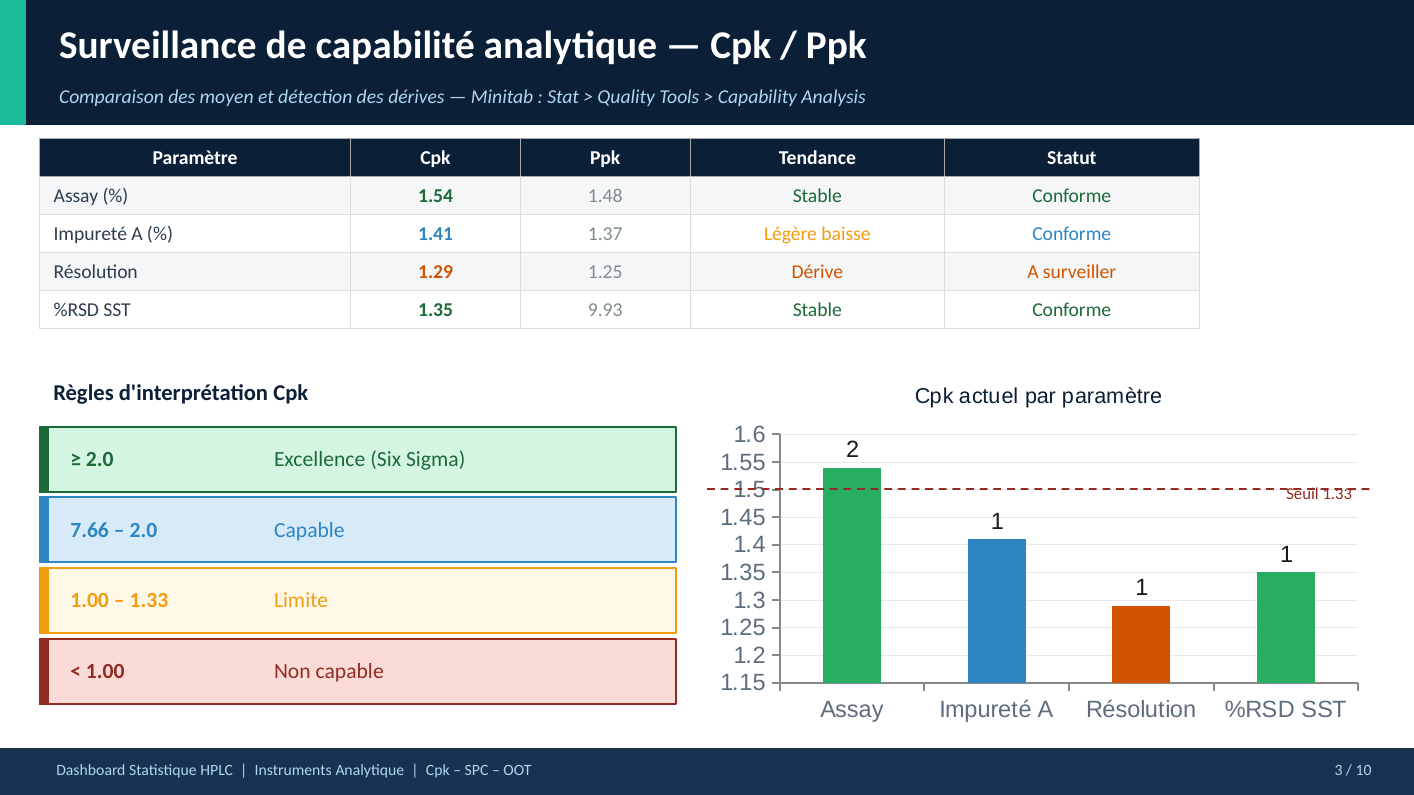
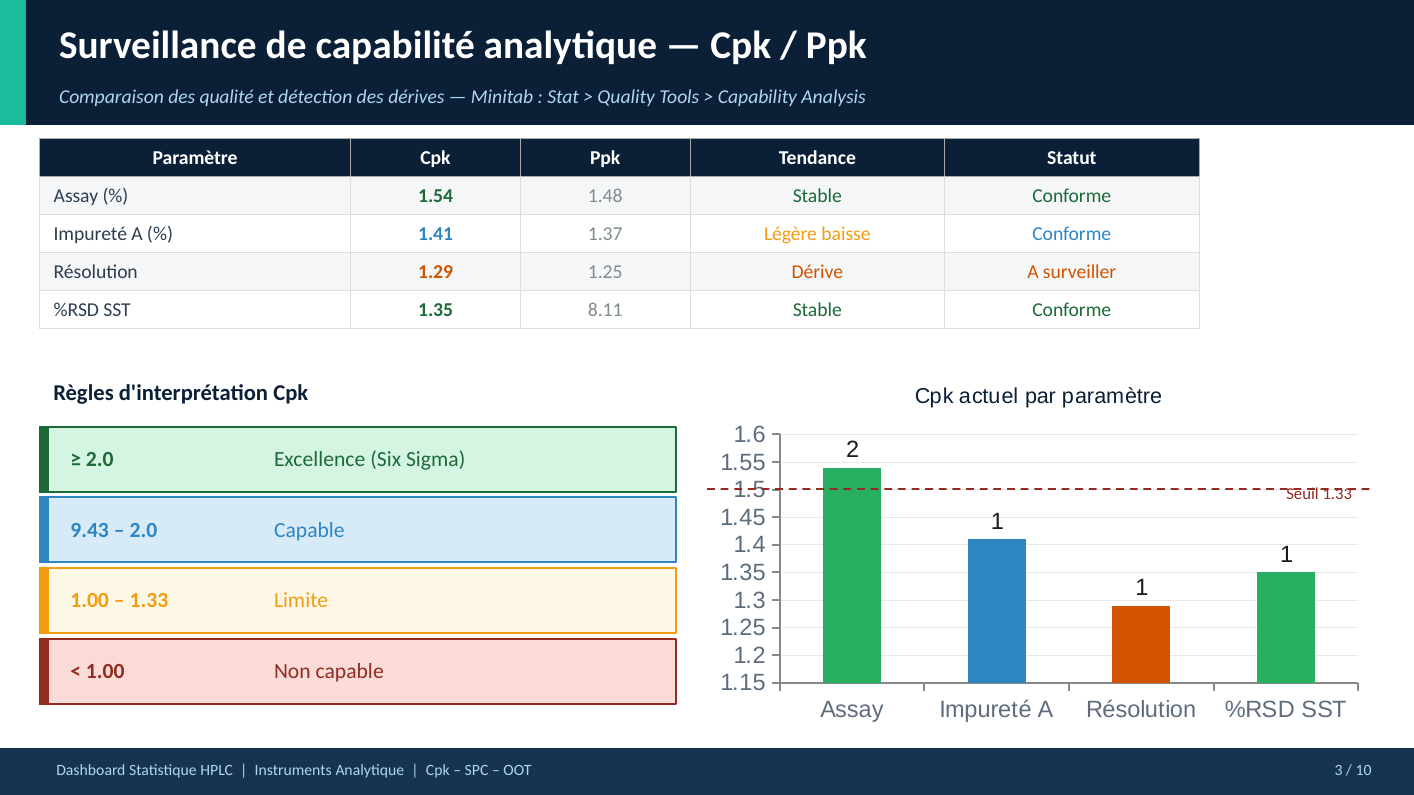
moyen: moyen -> qualité (227, 98)
9.93: 9.93 -> 8.11 (605, 310)
7.66: 7.66 -> 9.43 (90, 530)
